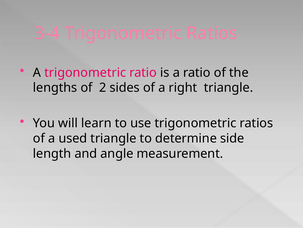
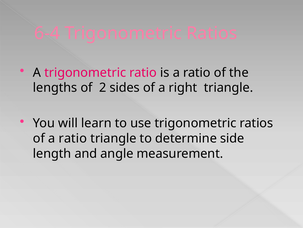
3-4: 3-4 -> 6-4 (47, 33)
of a used: used -> ratio (73, 138)
